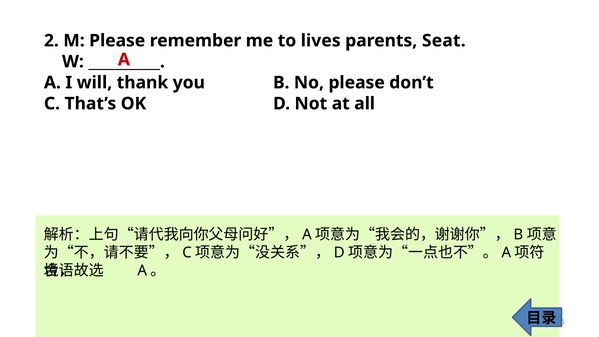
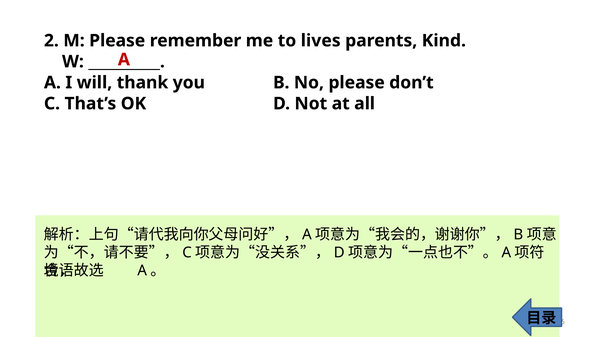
Seat: Seat -> Kind (444, 41)
